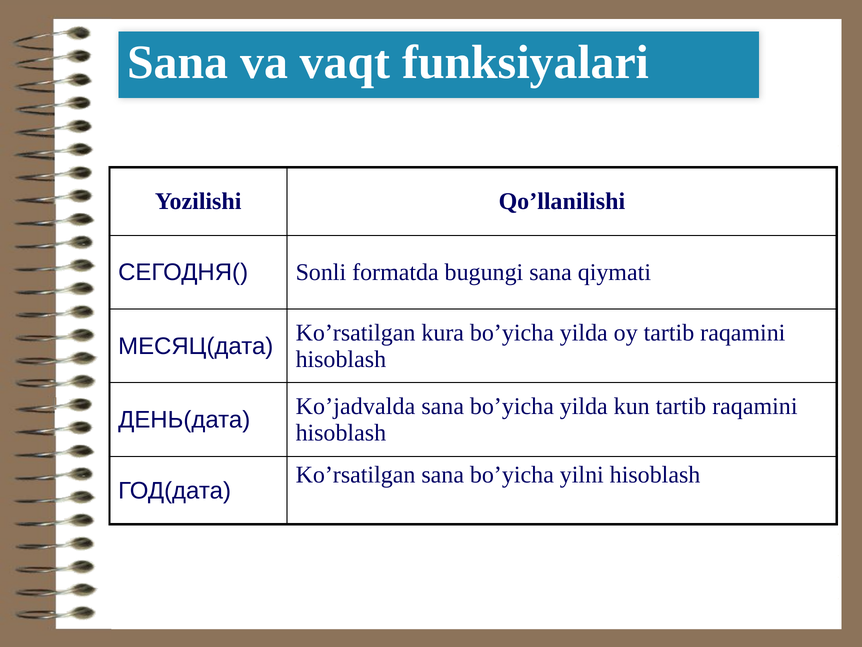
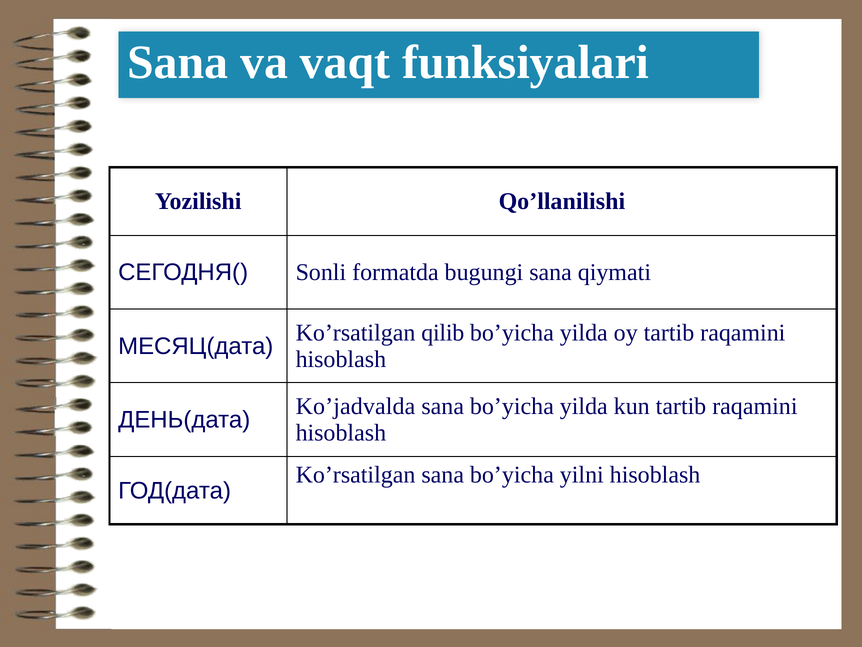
kura: kura -> qilib (443, 332)
